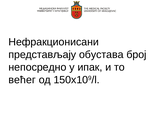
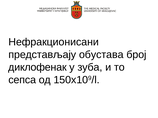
непосредно: непосредно -> диклофенак (37, 67)
ипак: ипак -> зуба (90, 67)
већег: већег -> сепса (22, 80)
